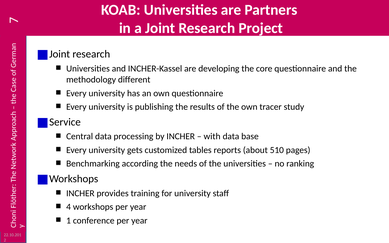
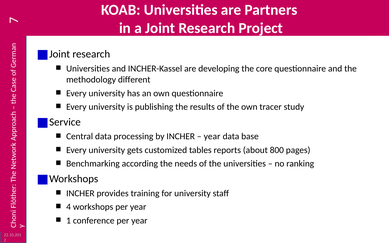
with: with -> year (212, 137)
510: 510 -> 800 (277, 150)
